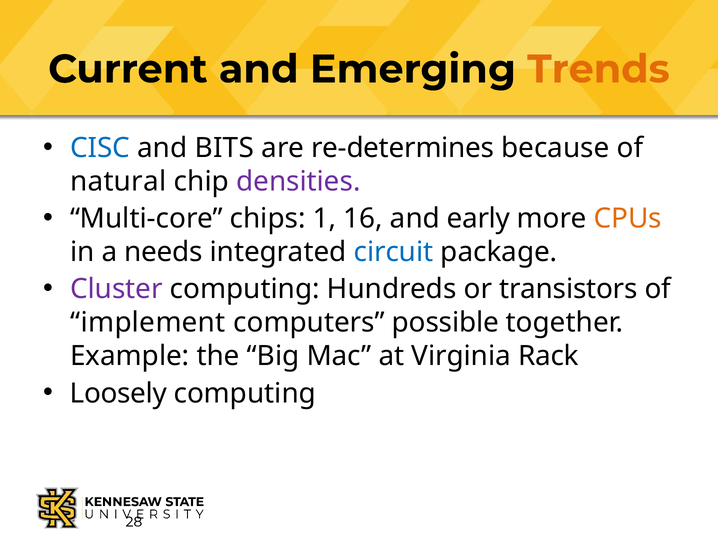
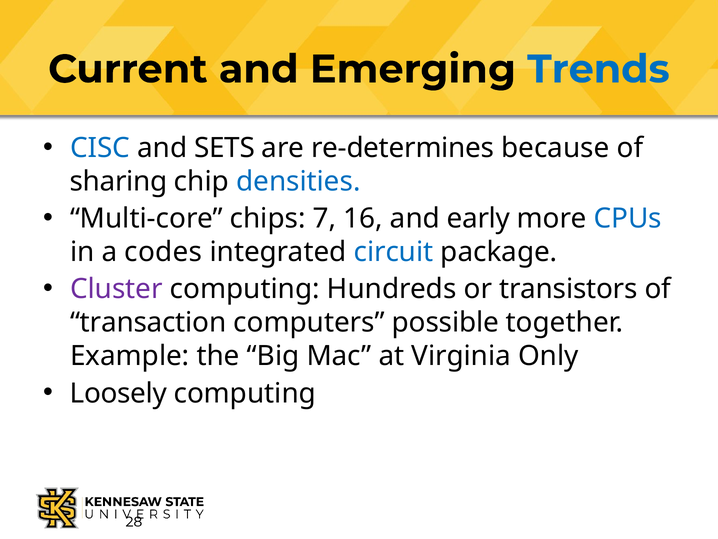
Trends colour: orange -> blue (598, 69)
BITS: BITS -> SETS (225, 148)
natural: natural -> sharing (119, 181)
densities colour: purple -> blue (298, 181)
1: 1 -> 7 (324, 218)
CPUs colour: orange -> blue (628, 218)
needs: needs -> codes (163, 252)
implement: implement -> transaction (148, 322)
Rack: Rack -> Only (548, 356)
